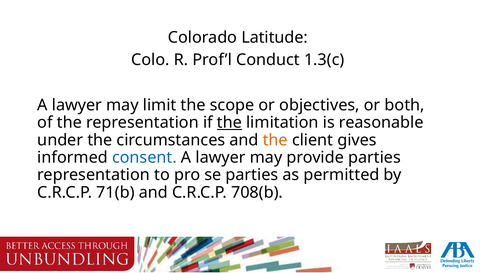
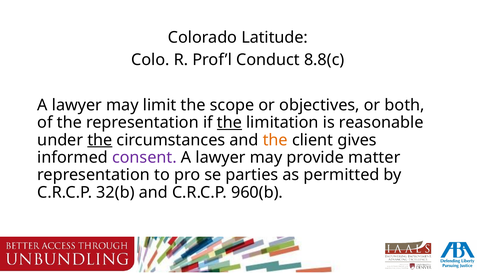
1.3(c: 1.3(c -> 8.8(c (324, 60)
the underline: none -> present (100, 140)
consent colour: blue -> purple (144, 158)
provide parties: parties -> matter (374, 158)
71(b: 71(b -> 32(b (115, 193)
708(b: 708(b -> 960(b (257, 193)
